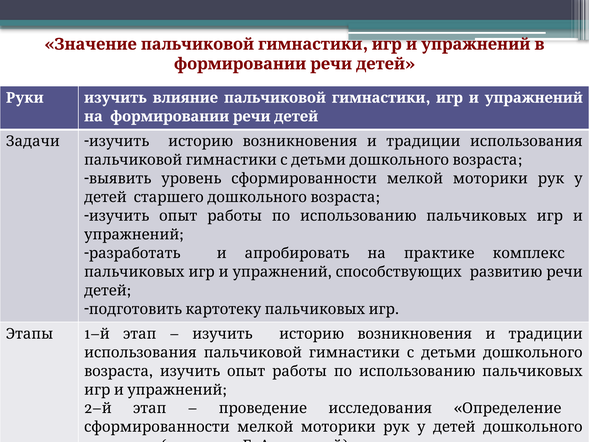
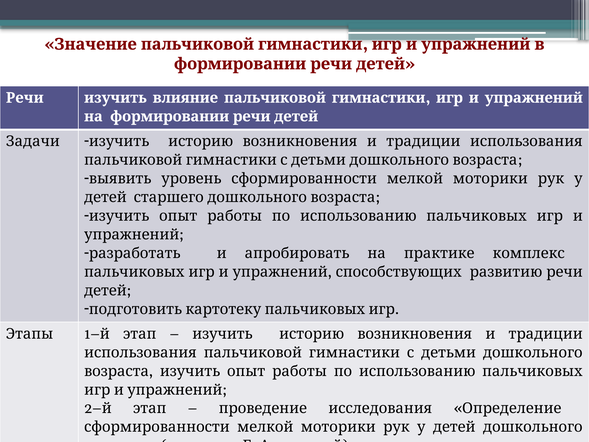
Руки: Руки -> Речи (25, 98)
